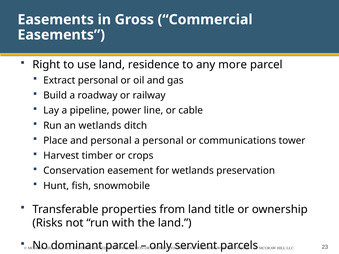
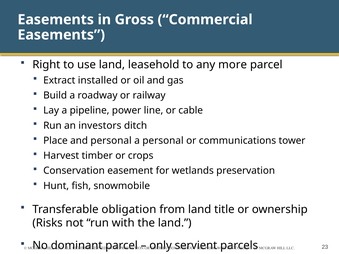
residence: residence -> leasehold (154, 65)
Extract personal: personal -> installed (98, 80)
an wetlands: wetlands -> investors (100, 126)
properties: properties -> obligation (129, 209)
